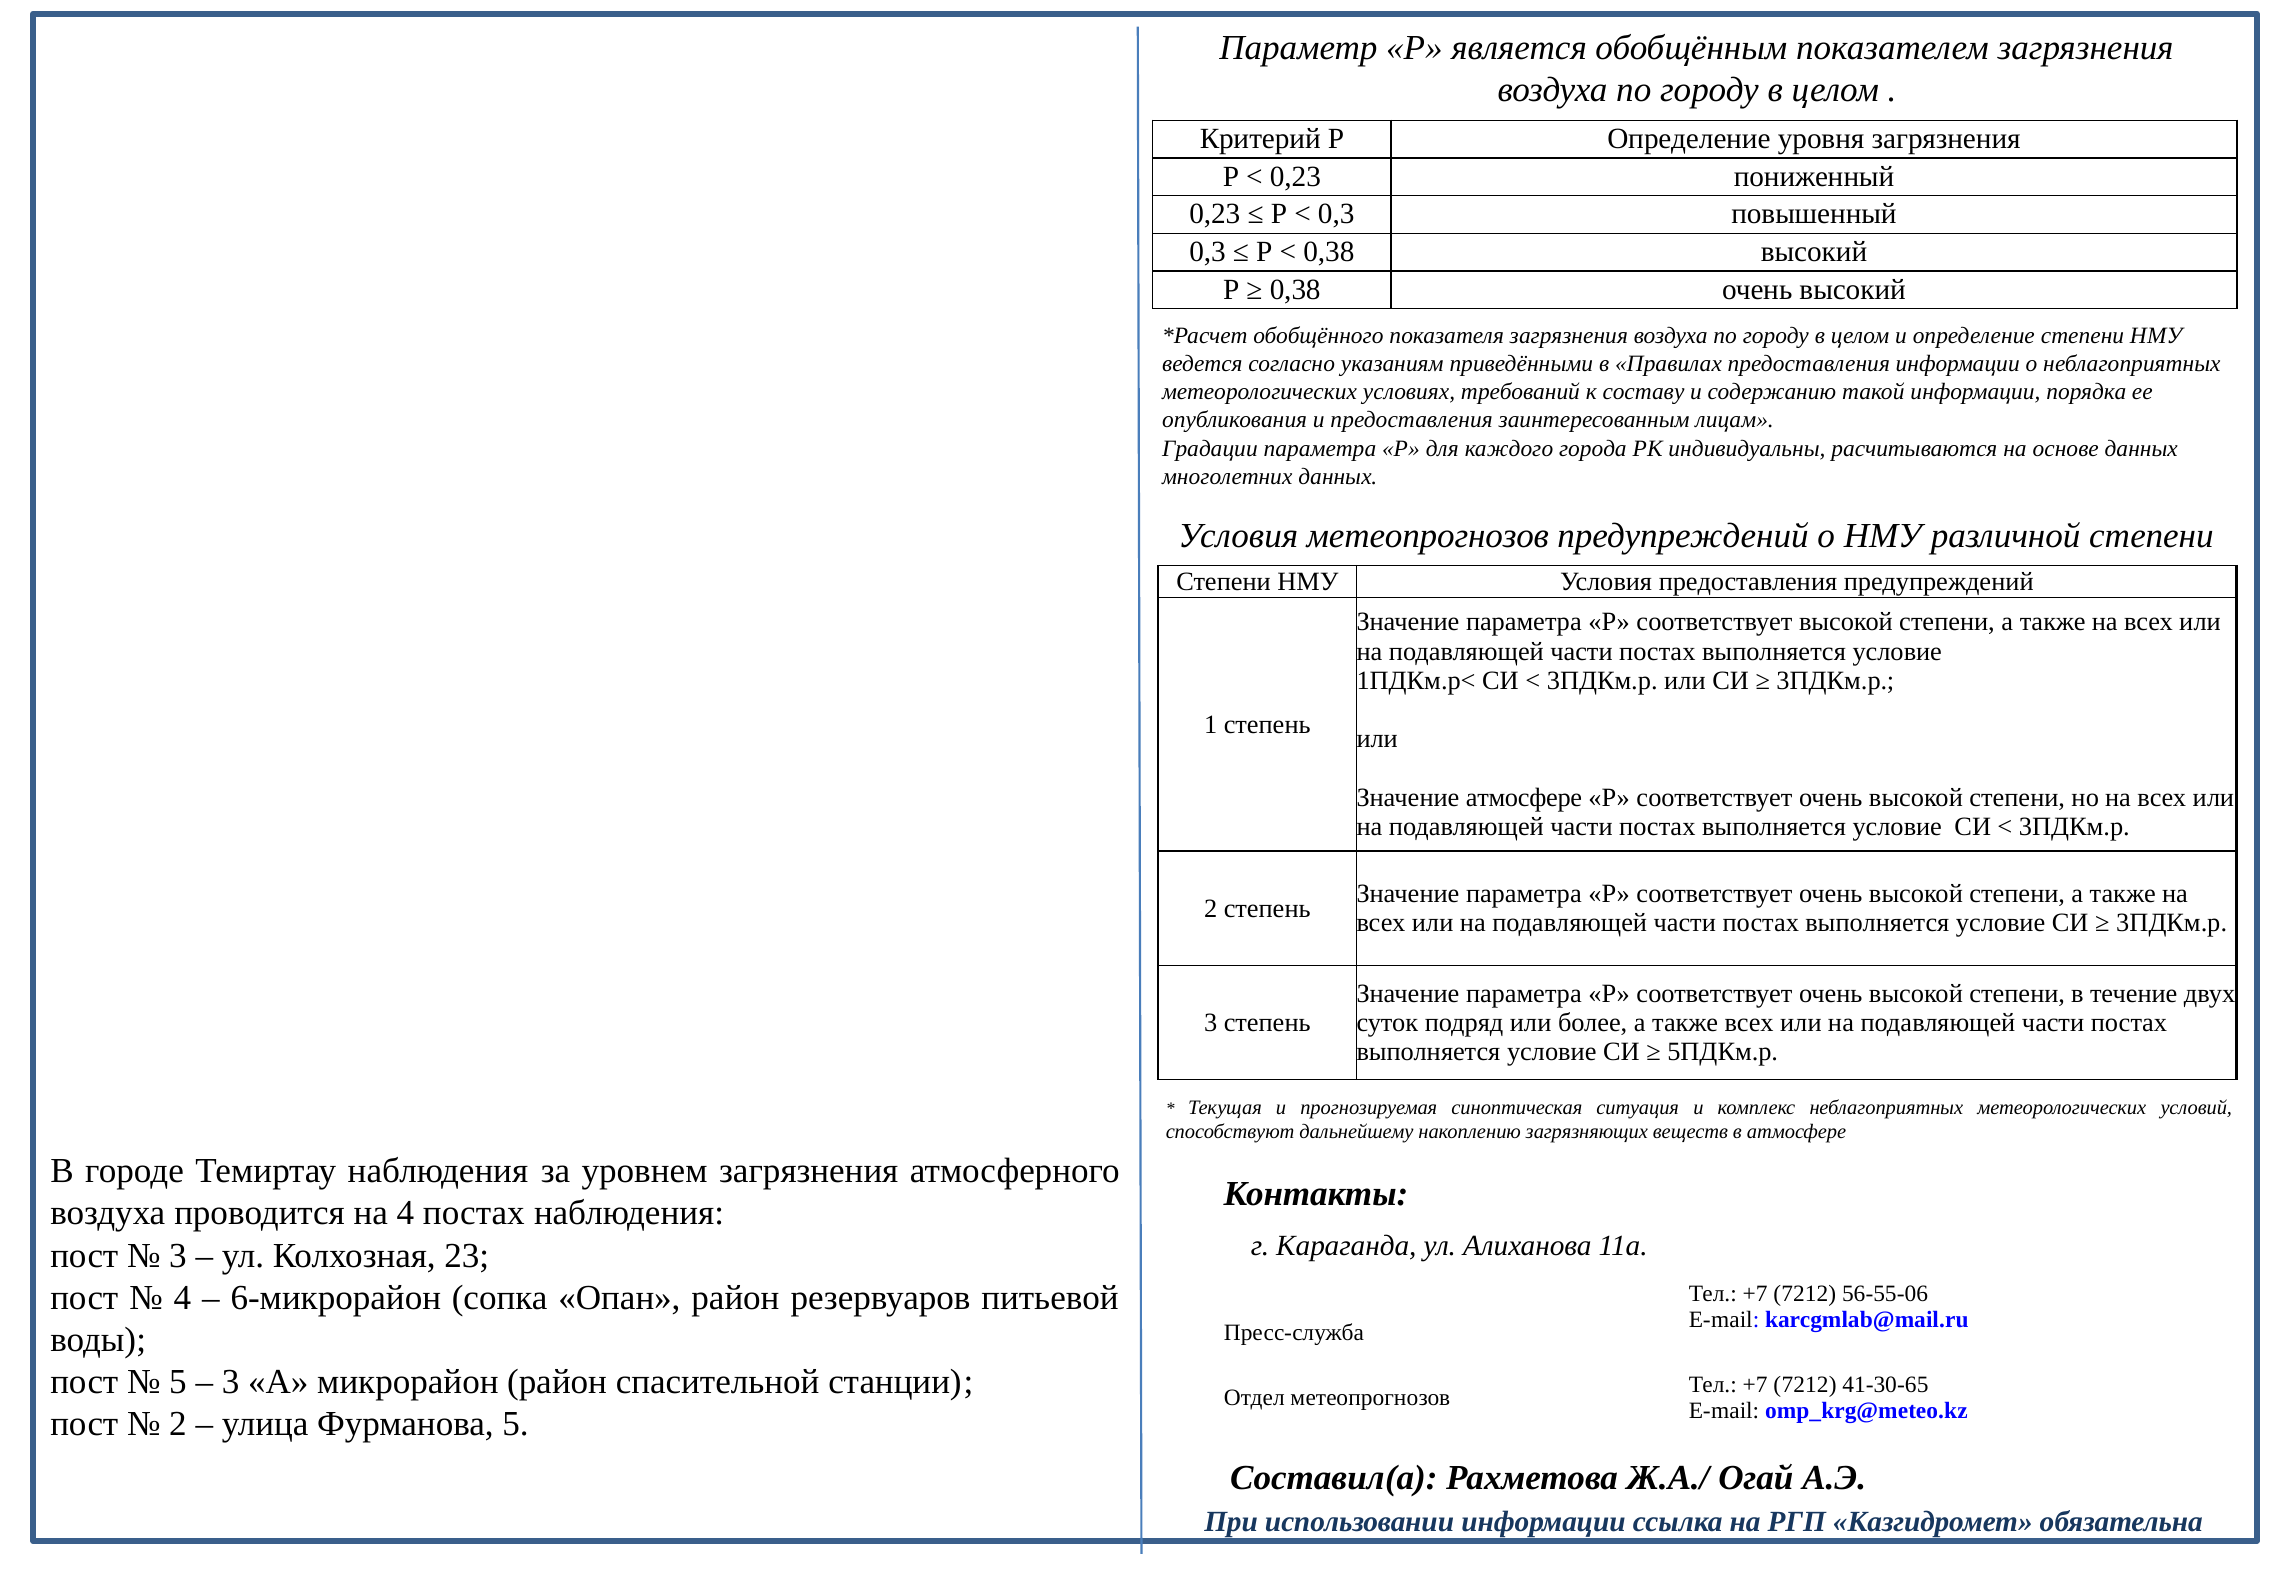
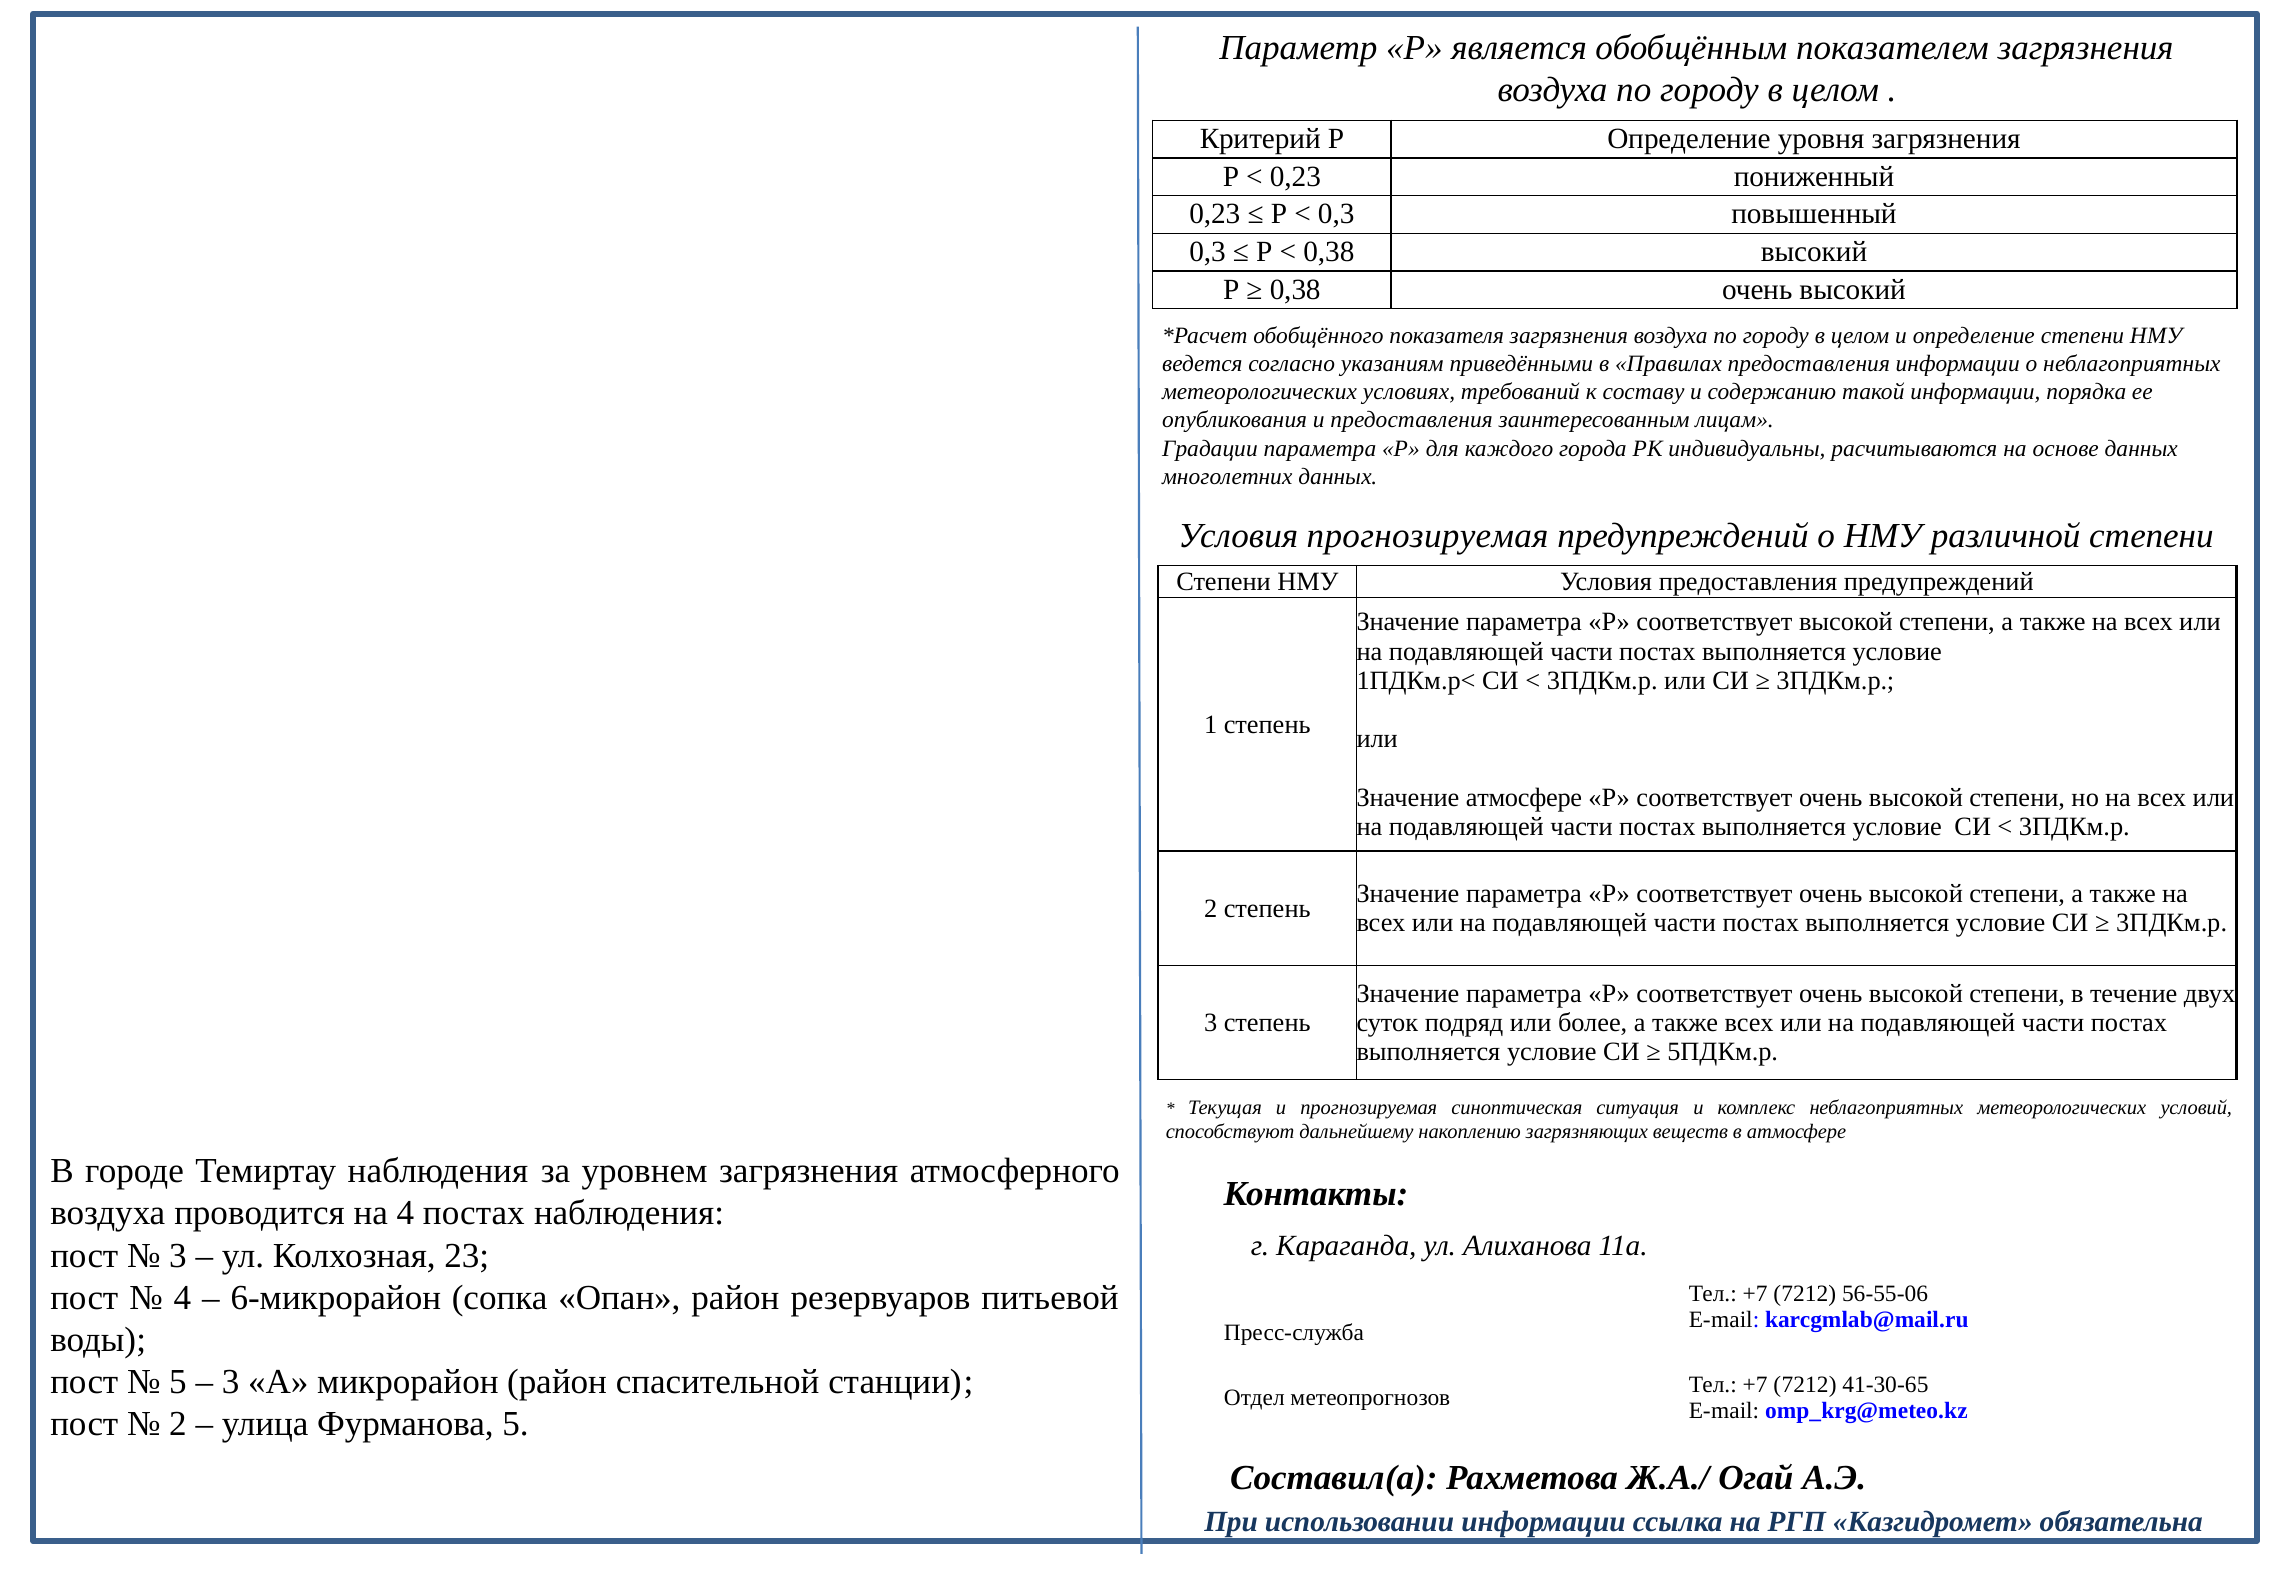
Условия метеопрогнозов: метеопрогнозов -> прогнозируемая (1428, 535)
